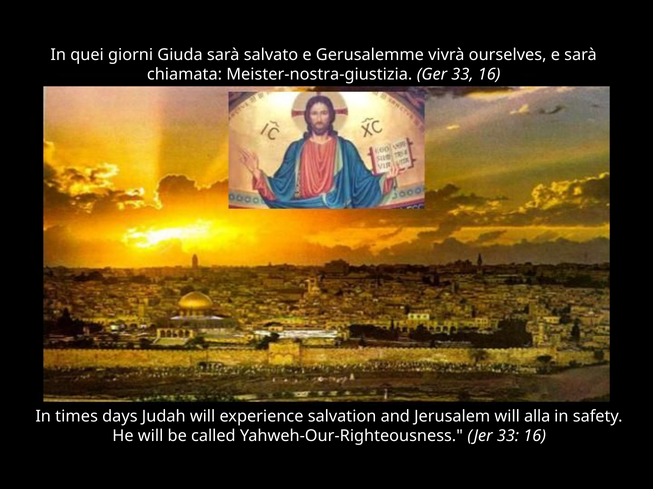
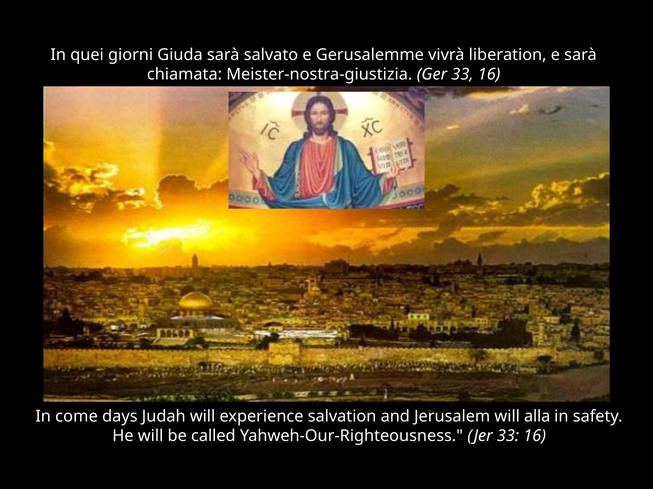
ourselves: ourselves -> liberation (508, 55)
times: times -> come (77, 417)
